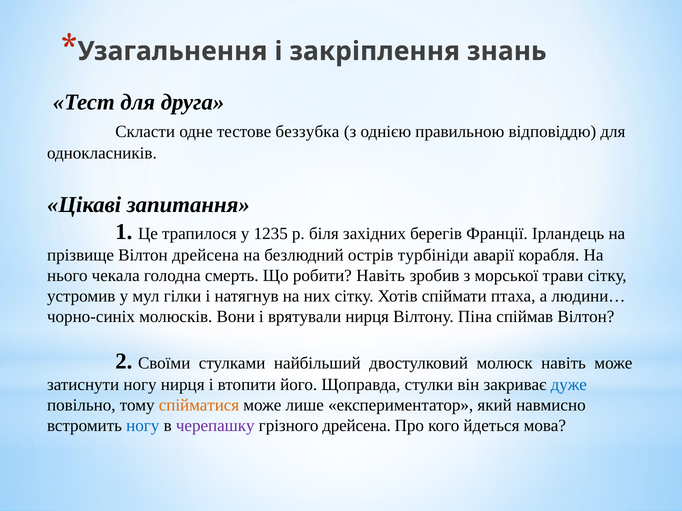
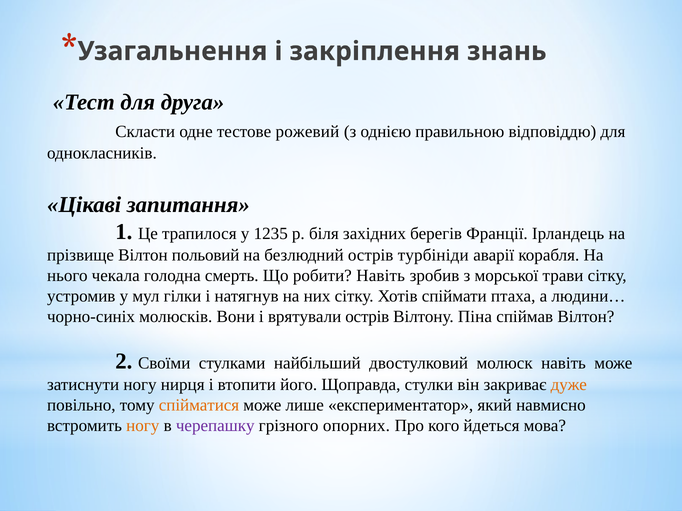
беззубка: беззубка -> рожевий (307, 132)
Вілтон дрейсена: дрейсена -> польовий (206, 256)
врятували нирця: нирця -> острів (367, 317)
дуже colour: blue -> orange (569, 385)
ногу colour: blue -> orange (143, 426)
грізного дрейсена: дрейсена -> опорних (356, 426)
